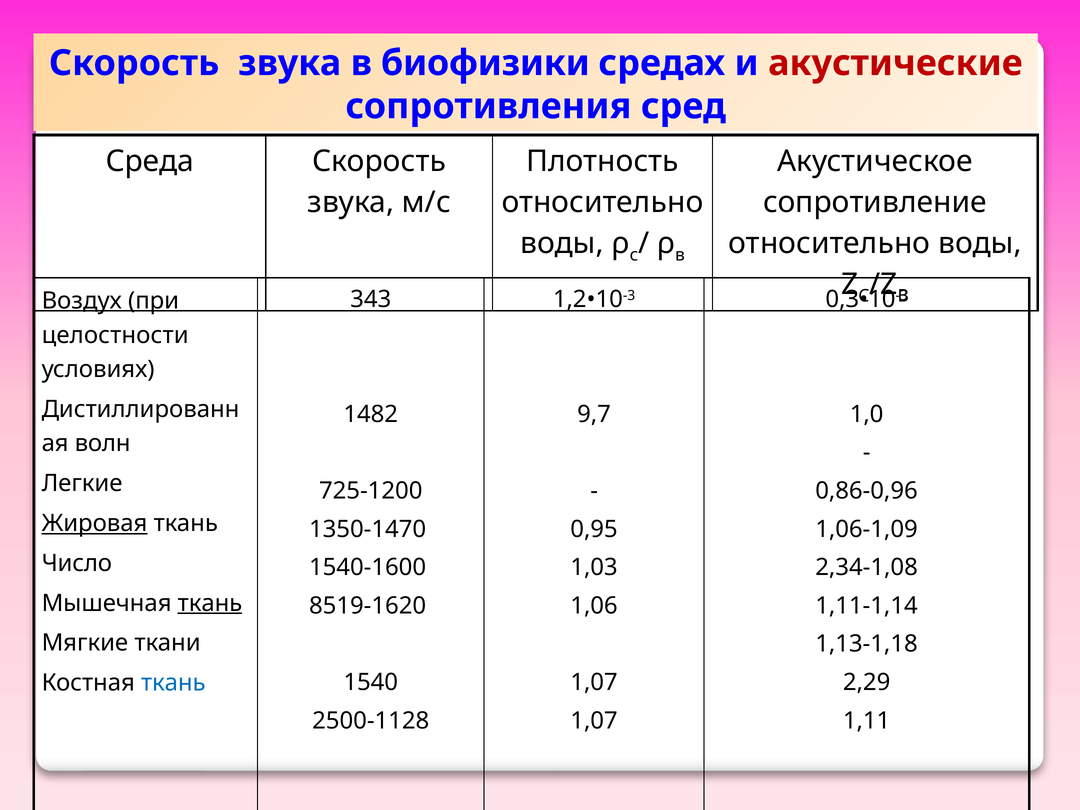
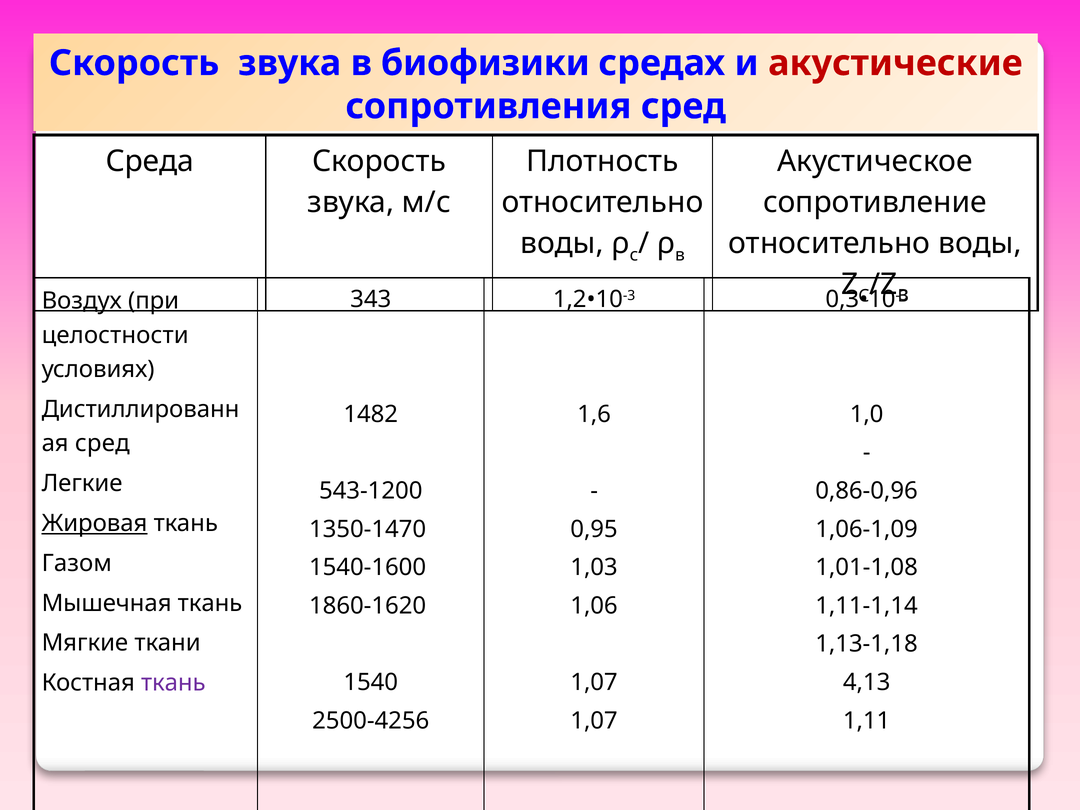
9,7: 9,7 -> 1,6 (594, 414)
волн: волн -> сред (102, 443)
725-1200: 725-1200 -> 543-1200 (371, 491)
Число: Число -> Газом (77, 563)
2,34-1,08: 2,34-1,08 -> 1,01-1,08 (867, 567)
ткань underline: present -> none (210, 603)
8519-1620: 8519-1620 -> 1860-1620 (368, 606)
2,29: 2,29 -> 4,13 (867, 682)
ткань colour: blue -> purple (173, 683)
2500-1128: 2500-1128 -> 2500-4256 (371, 721)
